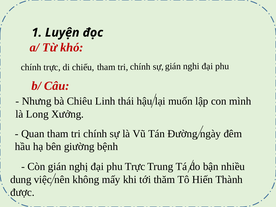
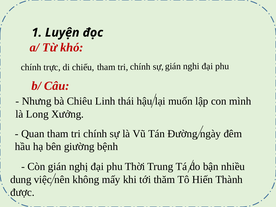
Trực: Trực -> Thời (135, 167)
